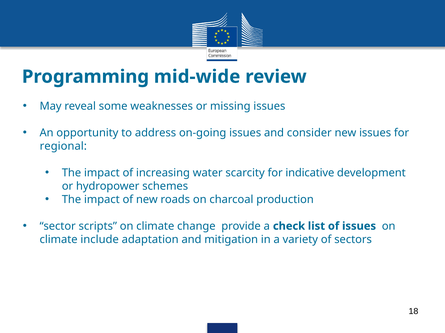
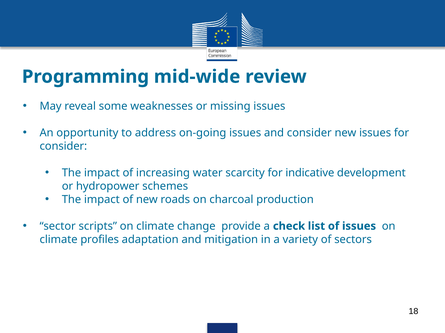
regional: regional -> consider (63, 146)
include: include -> profiles (100, 240)
